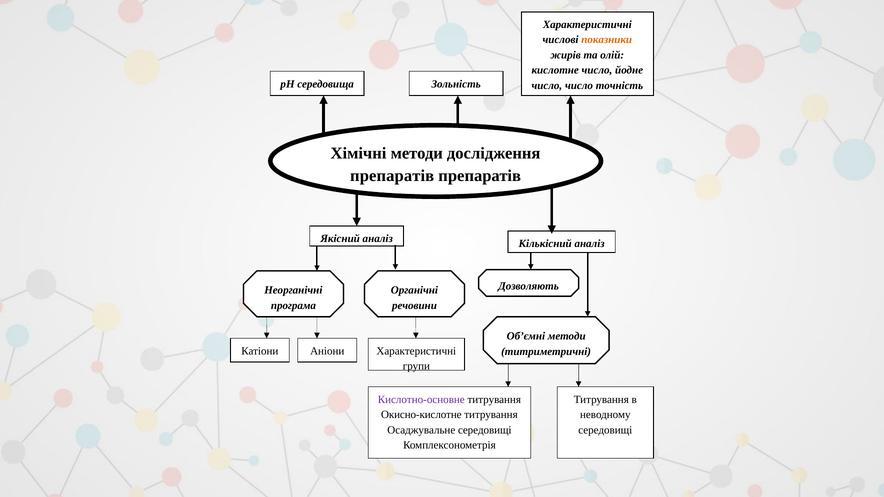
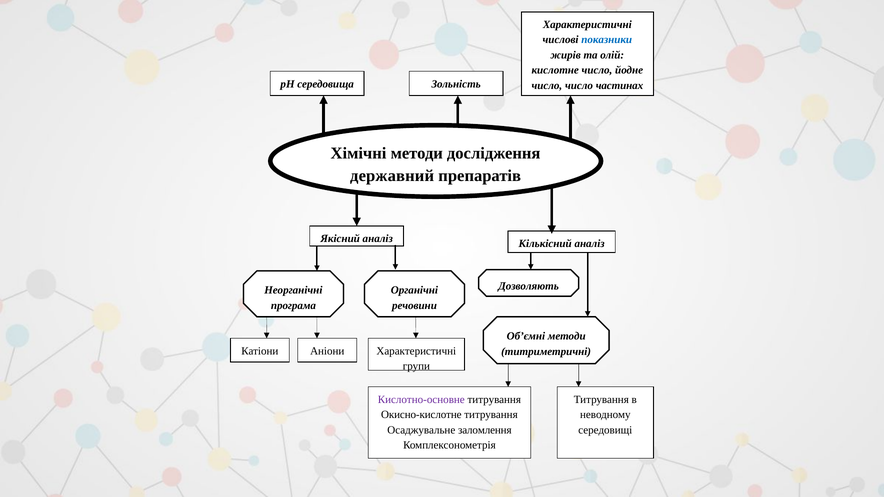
показники colour: orange -> blue (607, 40)
точність: точність -> частинах (619, 86)
препаратів: препаратів -> державний (392, 176)
Осаджувальне середовищі: середовищі -> заломлення (485, 430)
